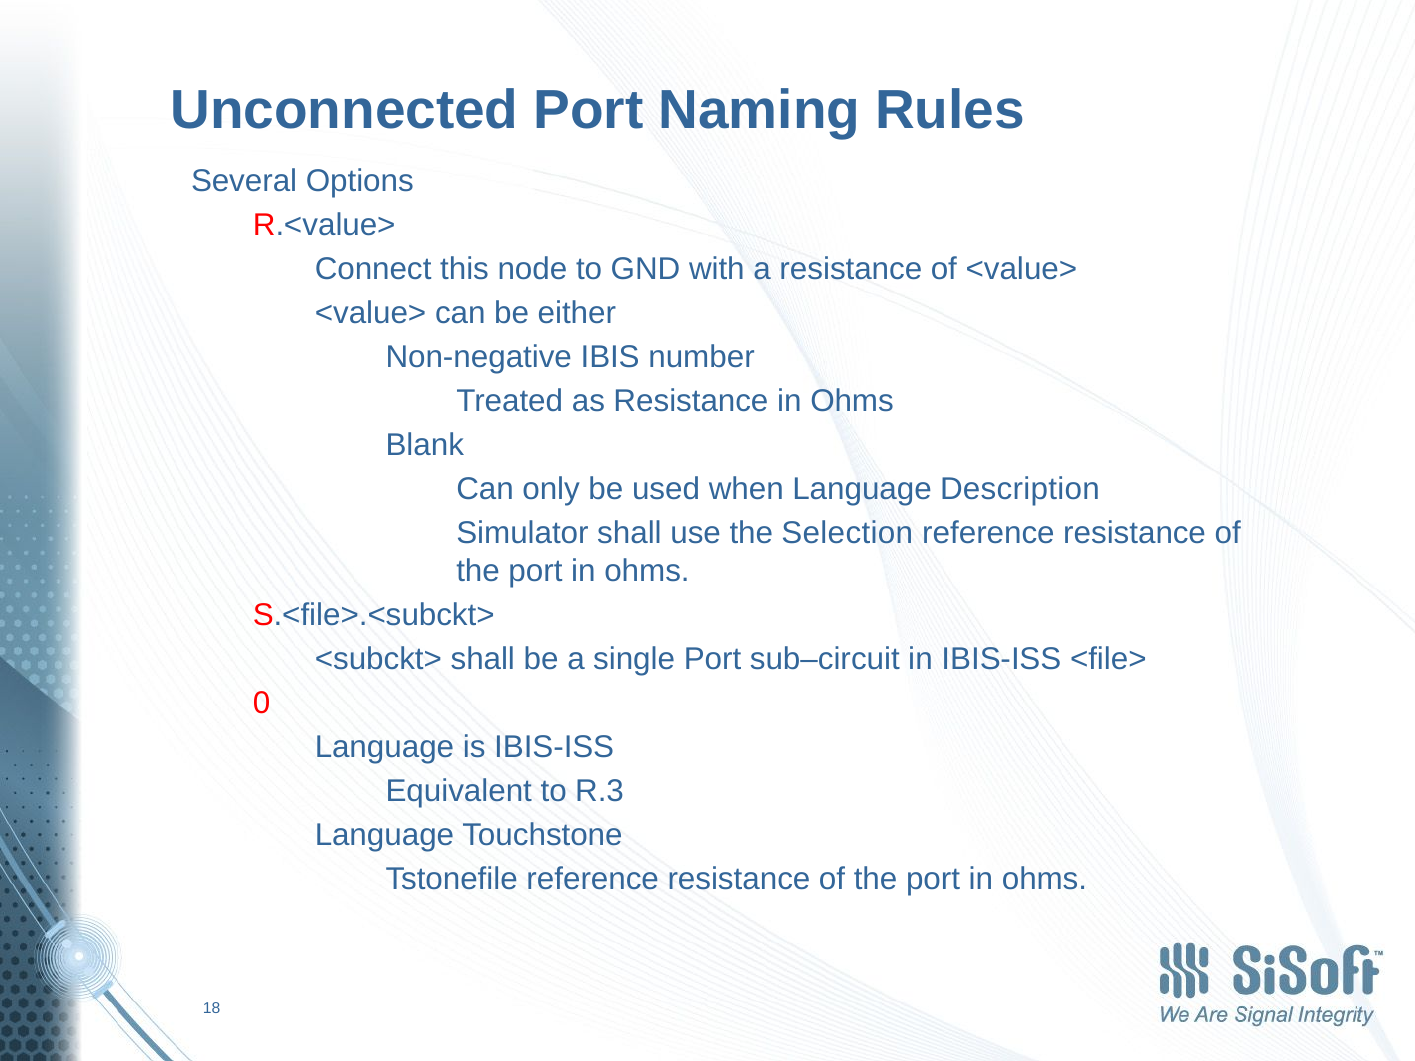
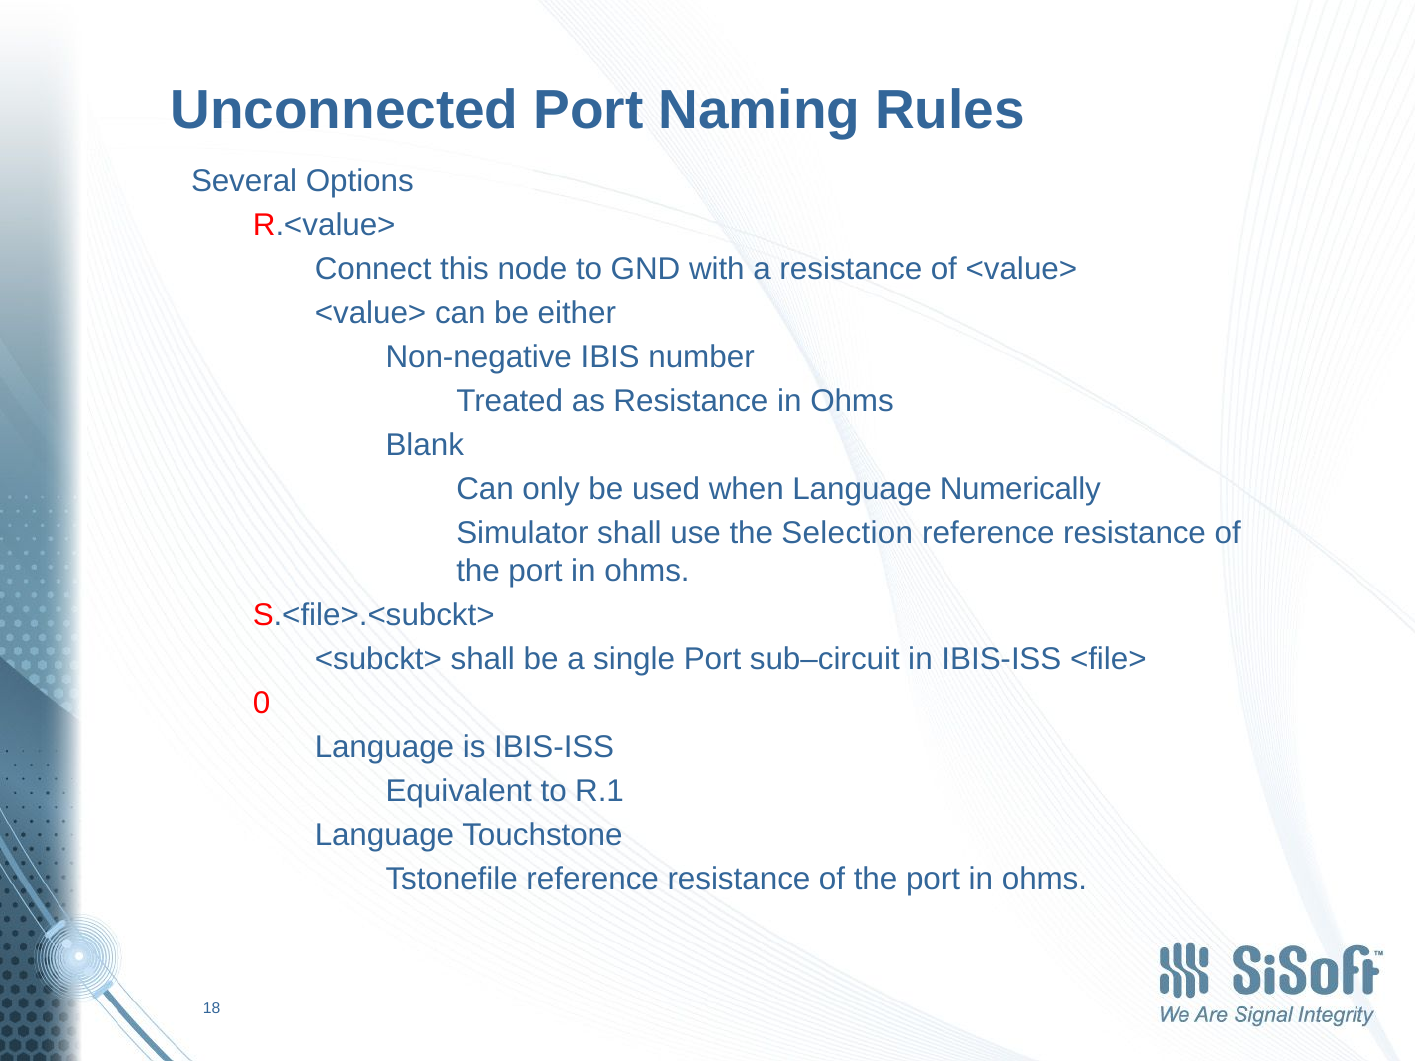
Description: Description -> Numerically (1020, 490)
R.3: R.3 -> R.1 (600, 791)
